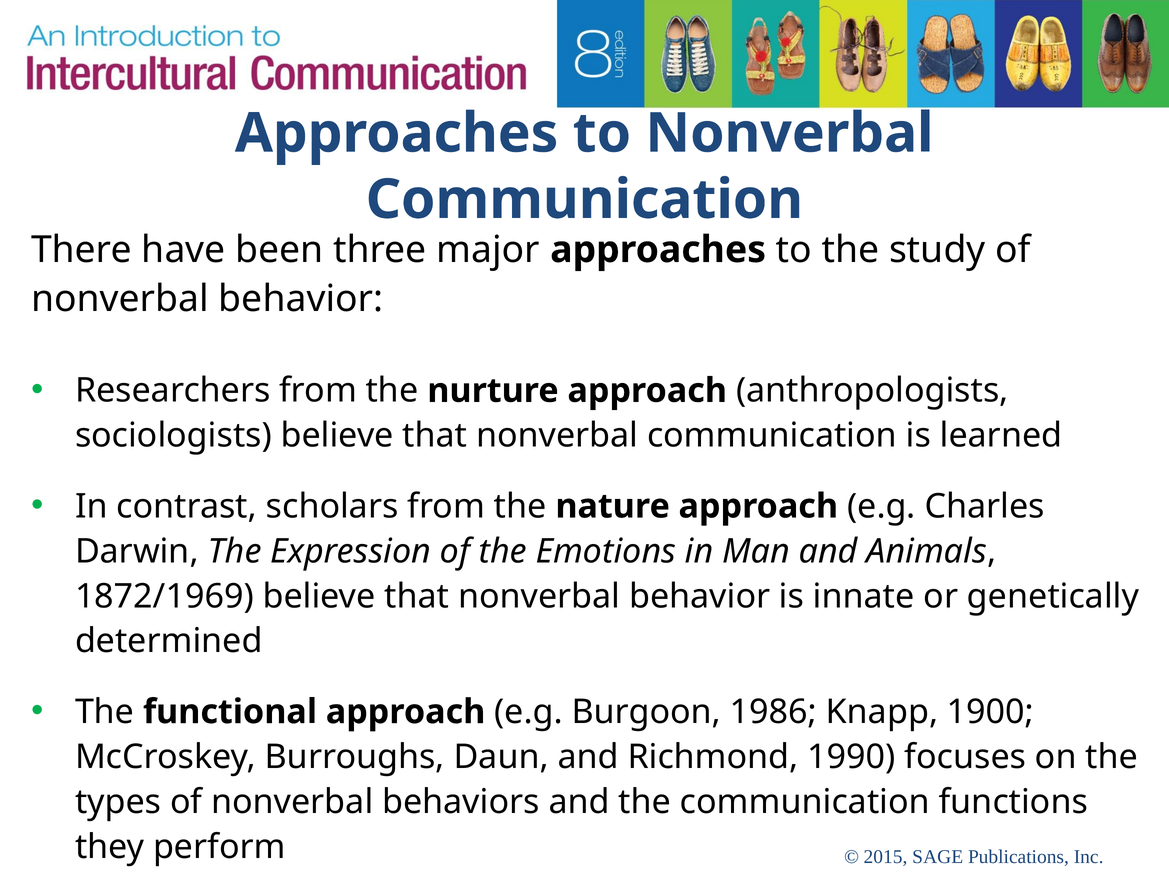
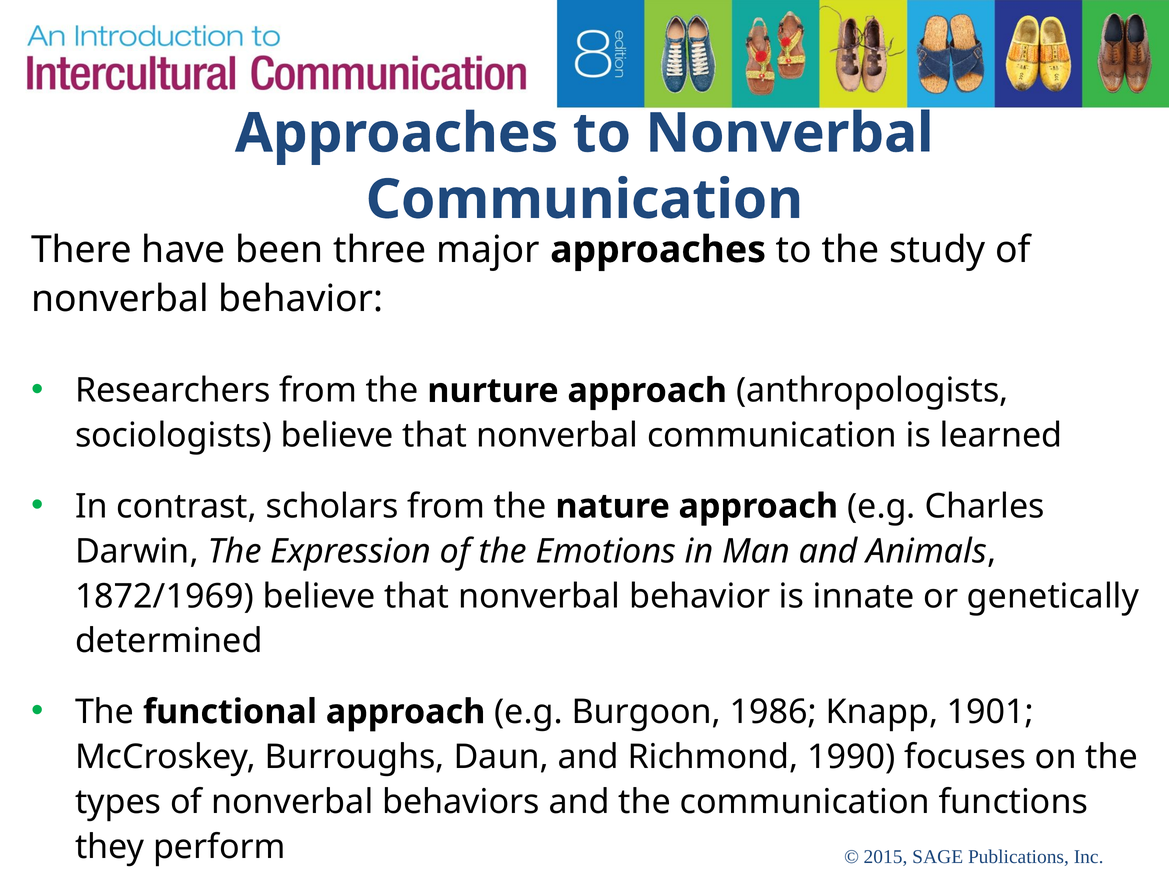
1900: 1900 -> 1901 (991, 712)
